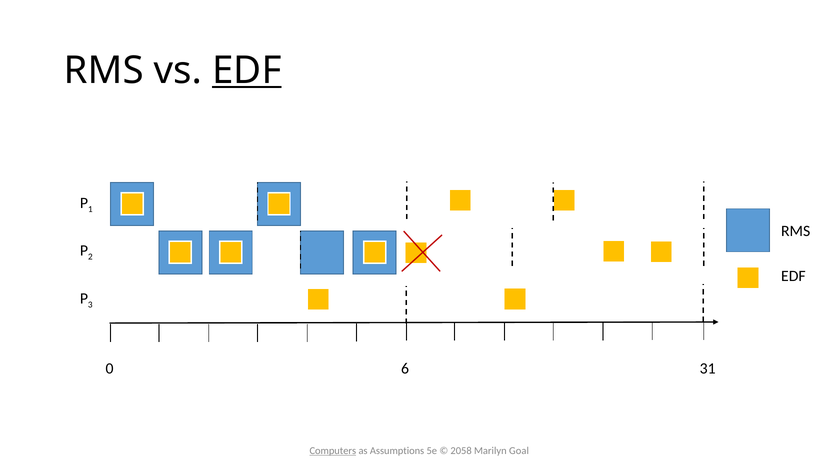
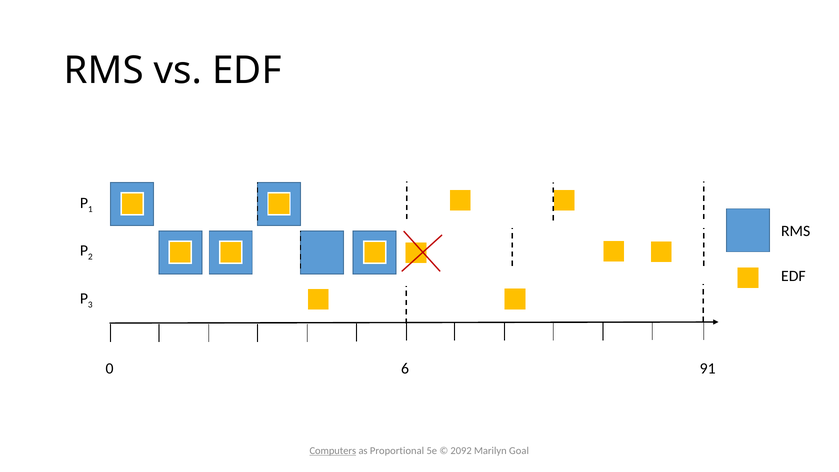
EDF underline: present -> none (247, 70)
31: 31 -> 91 (708, 368)
Assumptions: Assumptions -> Proportional (397, 451)
2058: 2058 -> 2092 (461, 451)
